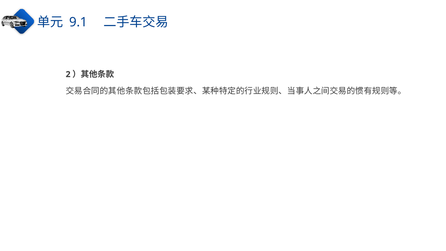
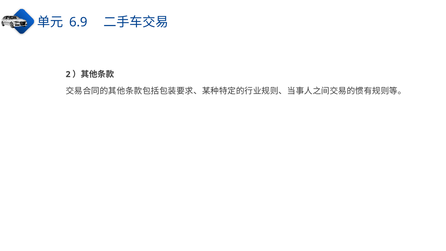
9.1: 9.1 -> 6.9 (78, 22)
